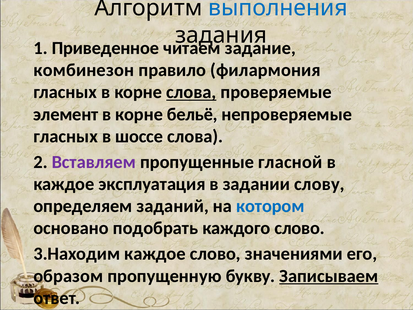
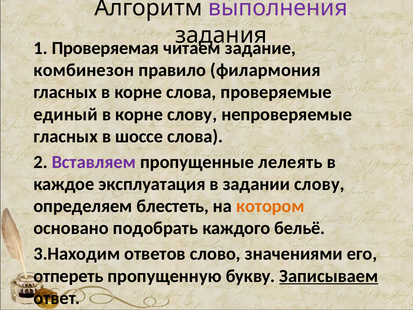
выполнения colour: blue -> purple (278, 8)
Приведенное: Приведенное -> Проверяемая (105, 48)
слова underline: present -> none (191, 92)
элемент: элемент -> единый (66, 114)
корне бельё: бельё -> слову (192, 114)
гласной: гласной -> лелеять (290, 162)
заданий: заданий -> блестеть (173, 206)
котором colour: blue -> orange (270, 206)
каждого слово: слово -> бельё (300, 228)
3.Находим каждое: каждое -> ответов (155, 254)
образом: образом -> отпереть (68, 276)
